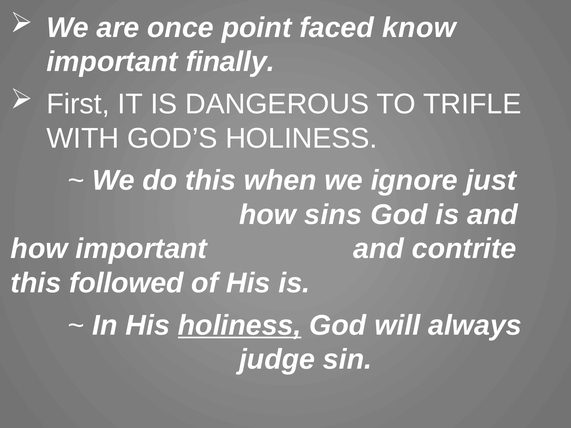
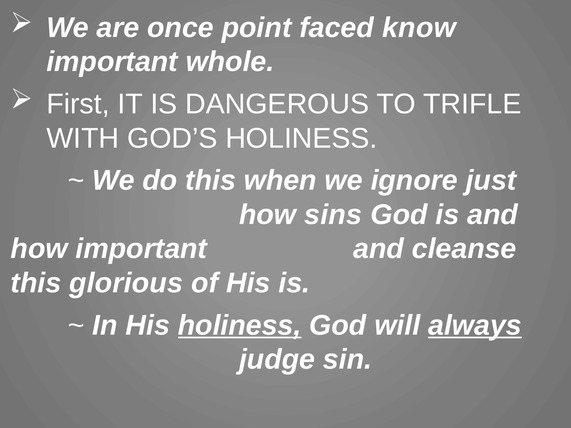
finally: finally -> whole (230, 62)
contrite: contrite -> cleanse (464, 249)
followed: followed -> glorious (126, 283)
always underline: none -> present (475, 326)
